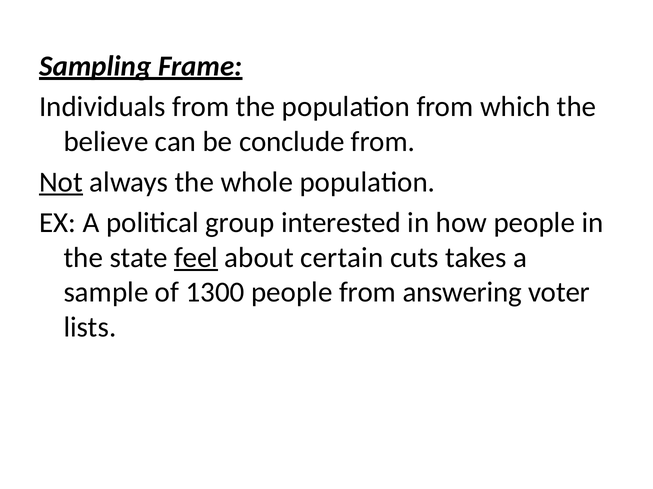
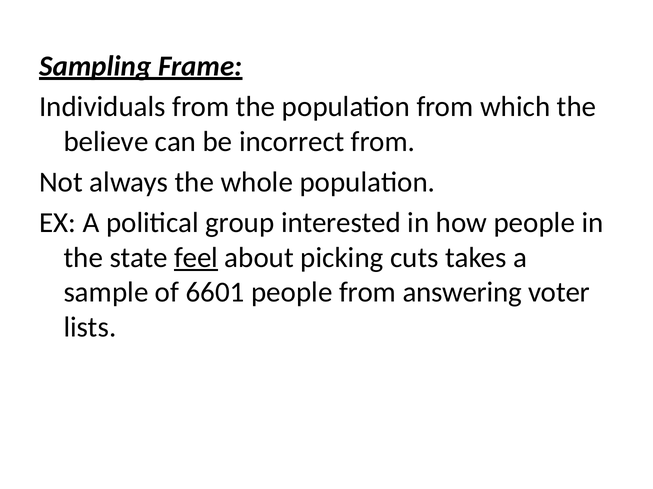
conclude: conclude -> incorrect (292, 142)
Not underline: present -> none (61, 182)
certain: certain -> picking (342, 258)
1300: 1300 -> 6601 (215, 293)
